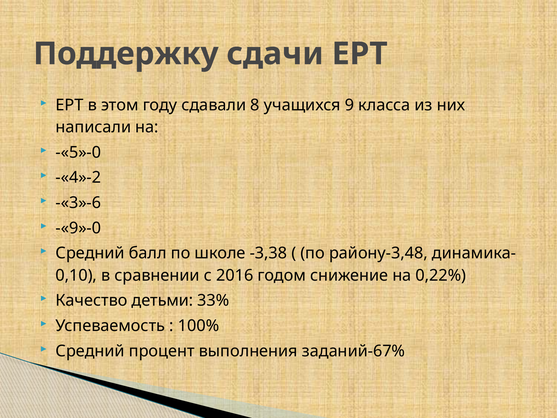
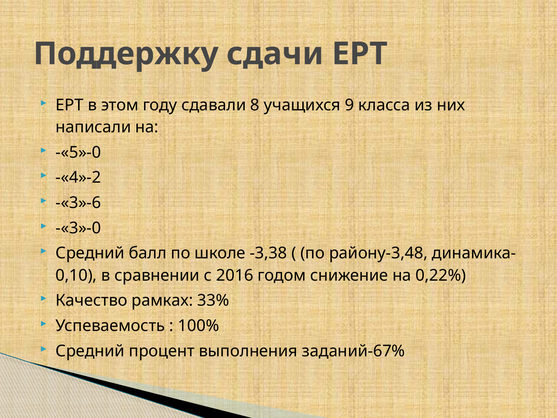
-«9»-0: -«9»-0 -> -«3»-0 (78, 228)
детьми: детьми -> рамках (162, 300)
